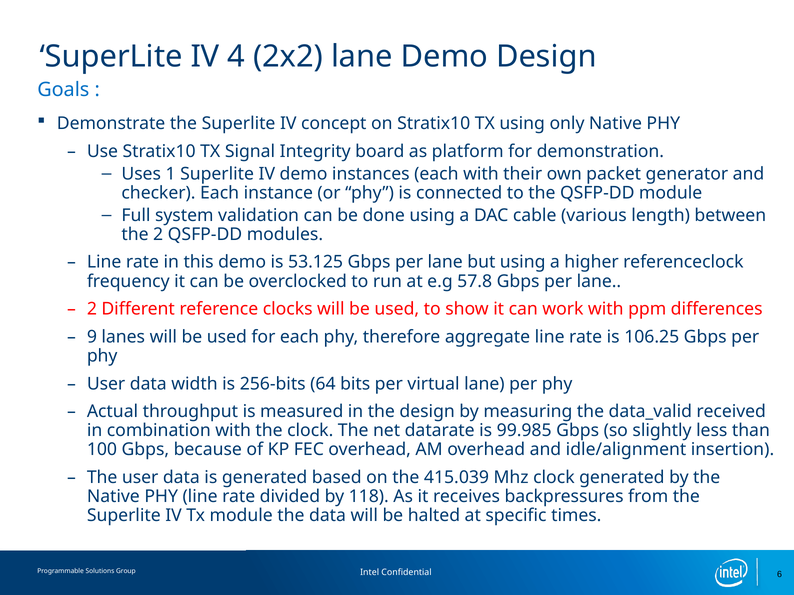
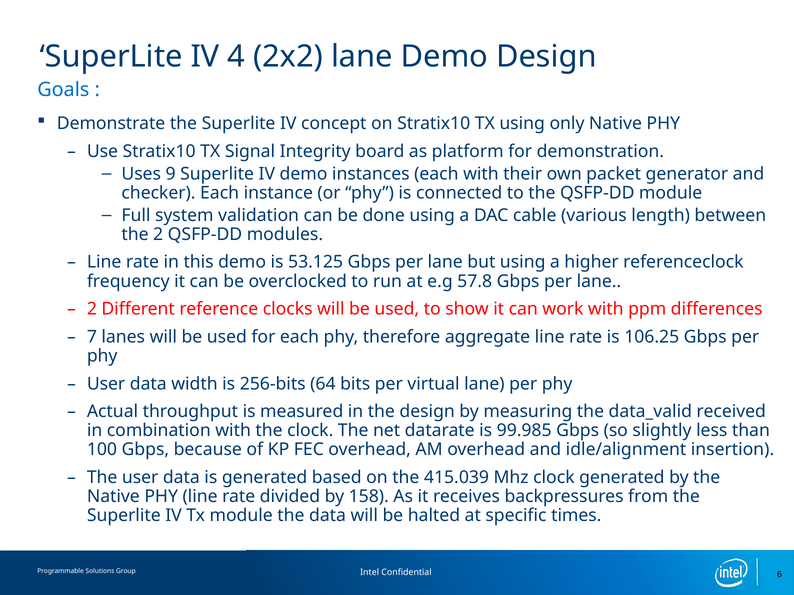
1: 1 -> 9 (171, 174)
9: 9 -> 7 (92, 337)
118: 118 -> 158 (369, 497)
